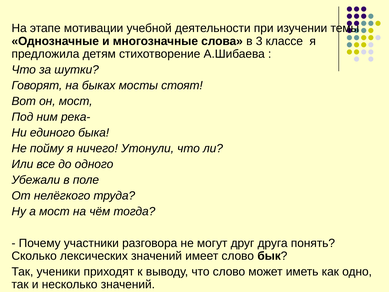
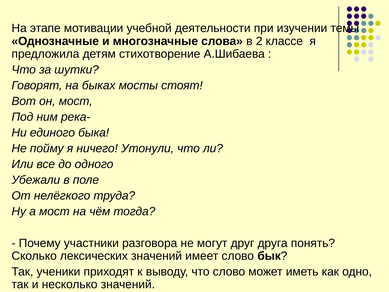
3: 3 -> 2 (259, 41)
